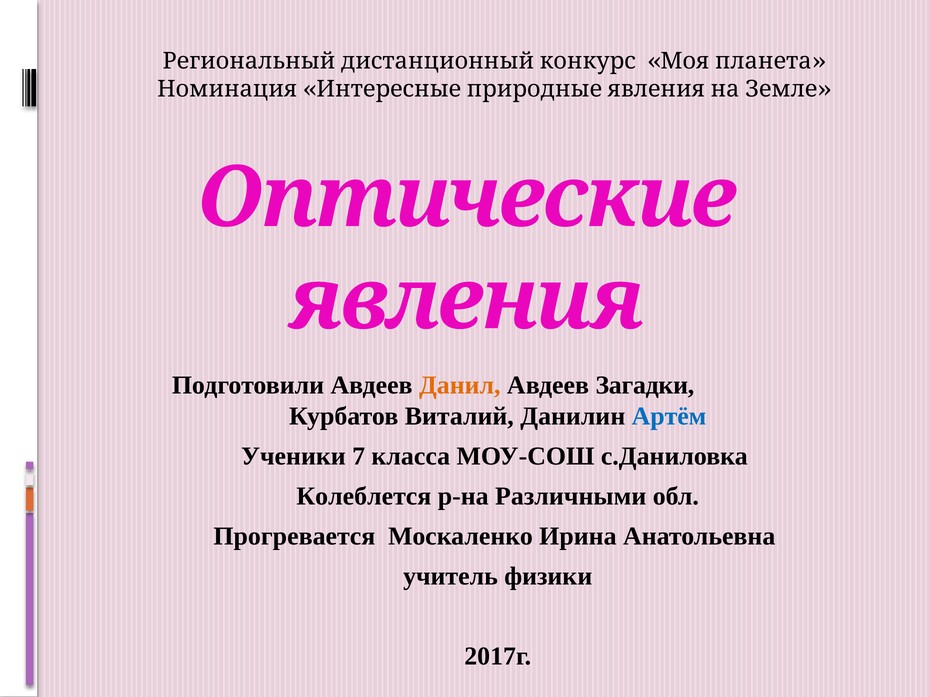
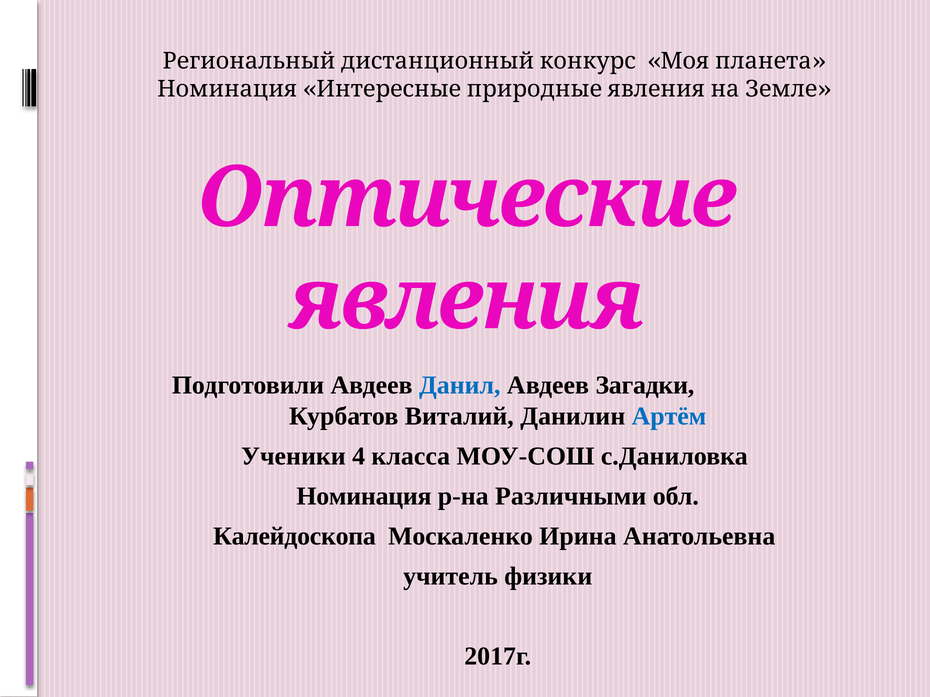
Данил colour: orange -> blue (460, 385)
7: 7 -> 4 (359, 456)
Колеблется: Колеблется -> Номинация (364, 496)
Прогревается: Прогревается -> Калейдоскопа (295, 536)
